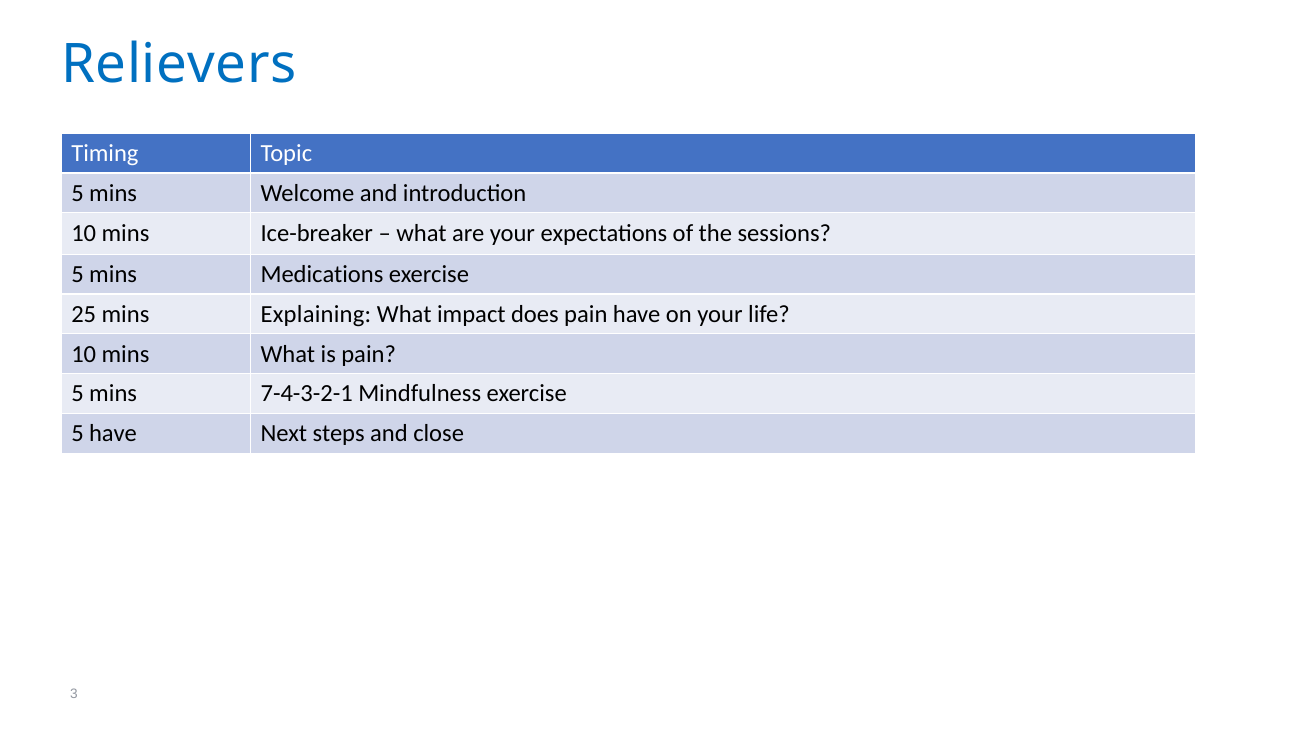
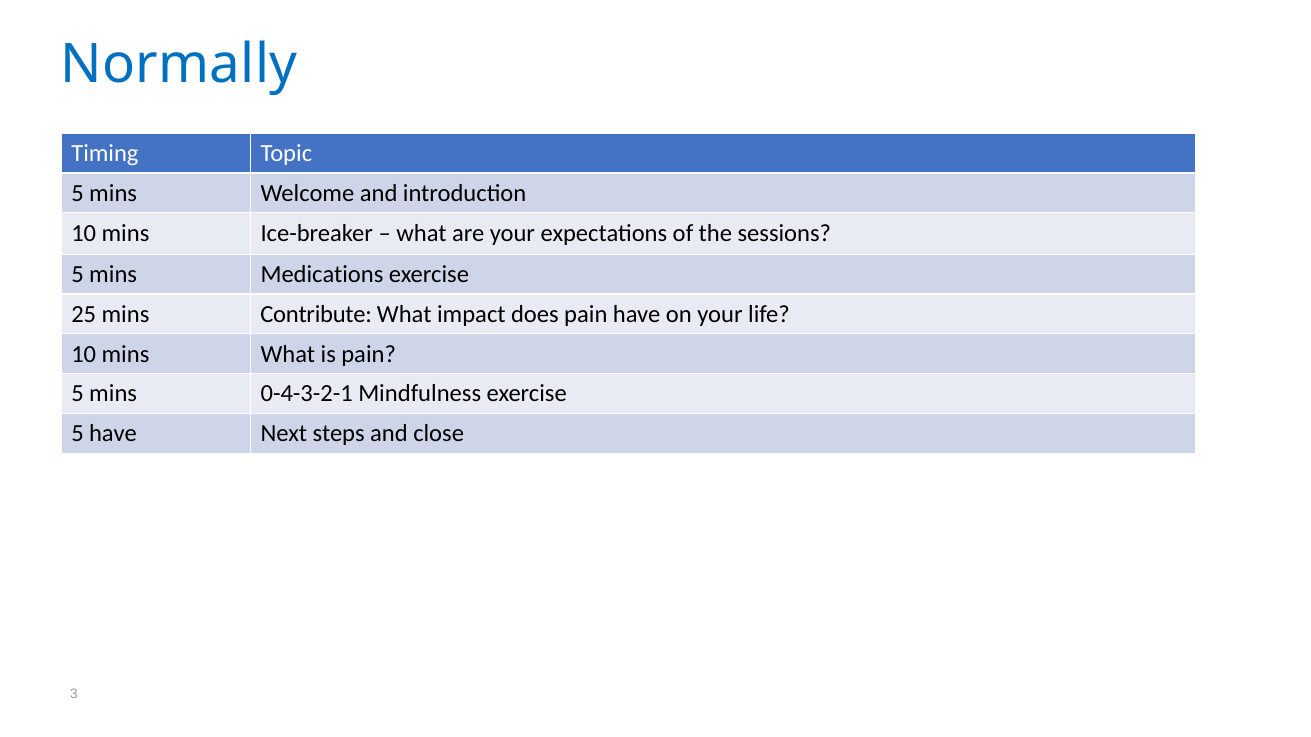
Relievers: Relievers -> Normally (179, 64)
Explaining: Explaining -> Contribute (316, 314)
7-4-3-2-1: 7-4-3-2-1 -> 0-4-3-2-1 (307, 394)
